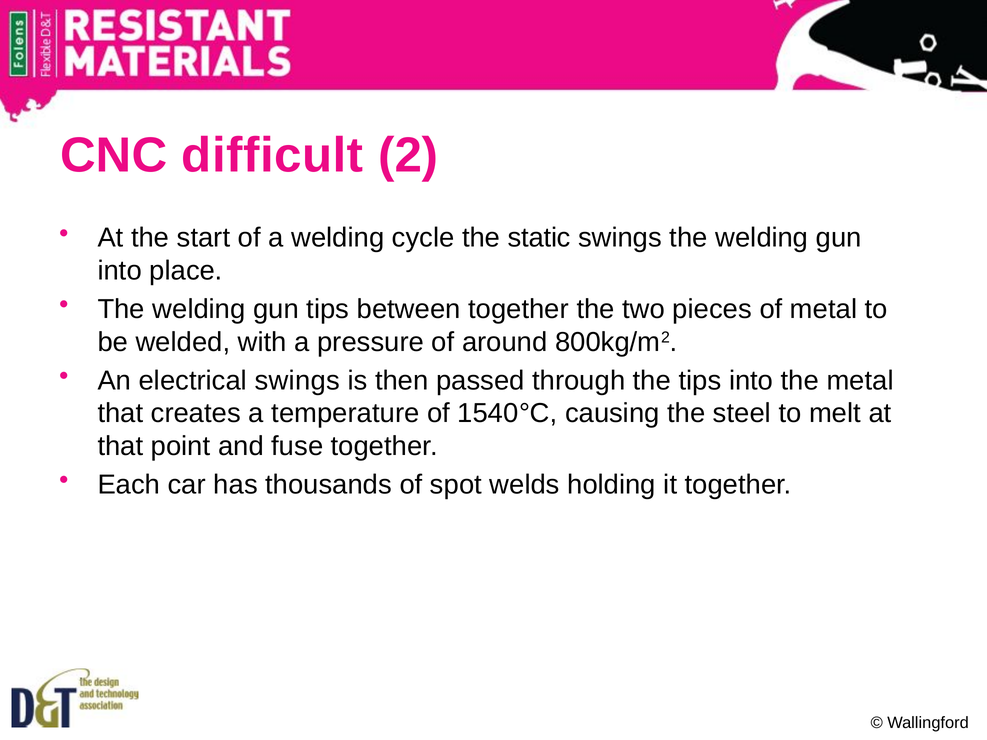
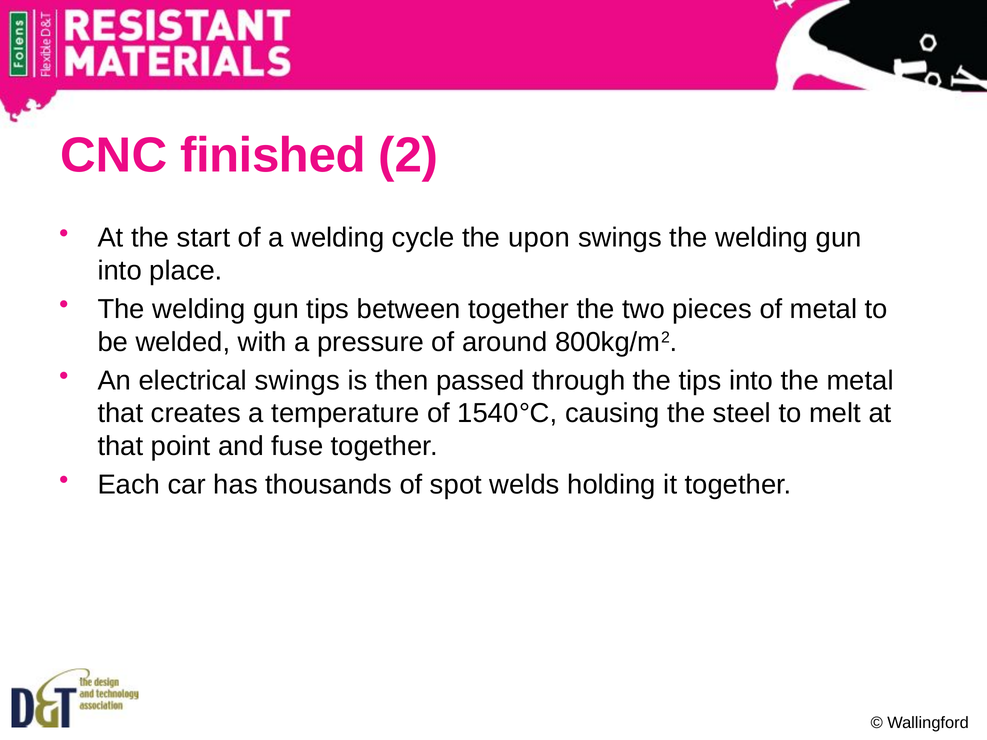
difficult: difficult -> finished (273, 155)
static: static -> upon (539, 238)
